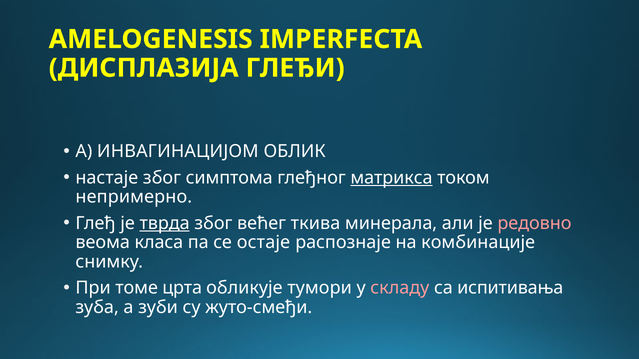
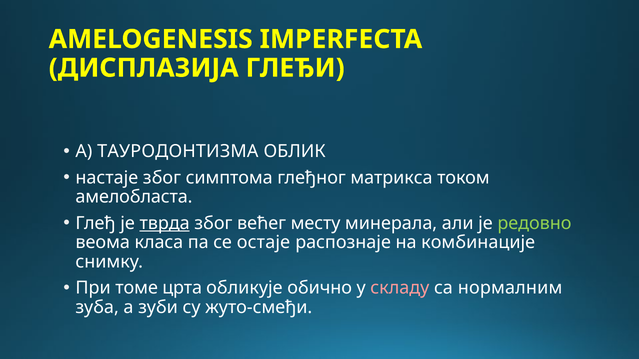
ИНВАГИНАЦИЈОМ: ИНВАГИНАЦИЈОМ -> ТАУРОДОНТИЗМА (178, 152)
матрикса underline: present -> none (391, 178)
непримерно: непримерно -> амелобласта (134, 197)
ткива: ткива -> месту (316, 223)
редовно colour: pink -> light green (534, 223)
тумори: тумори -> обично (320, 288)
испитивања: испитивања -> нормалним (510, 288)
